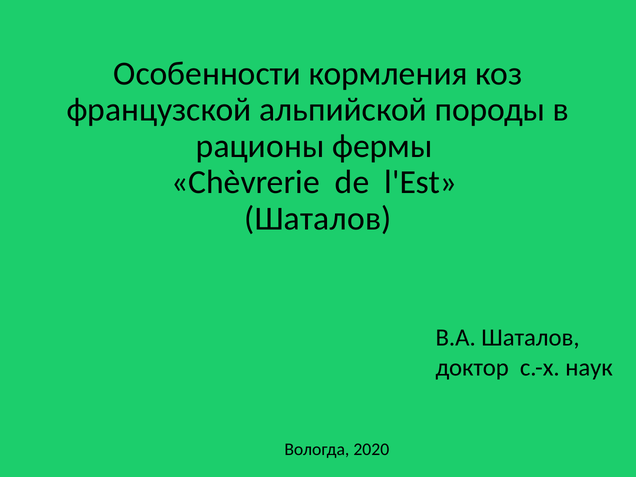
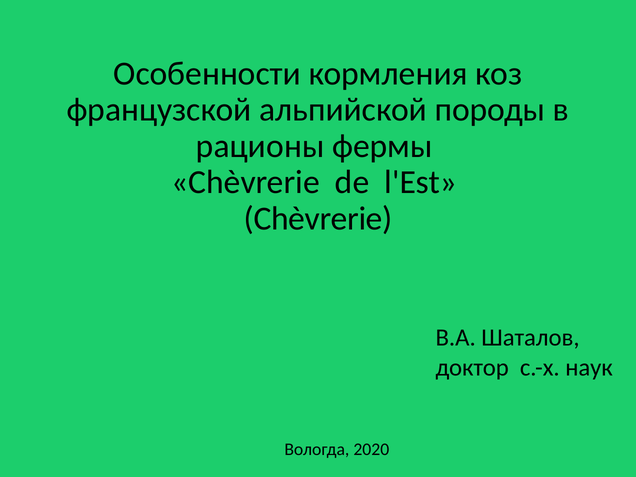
Шаталов: Шаталов -> Chèvrerie (318, 218)
